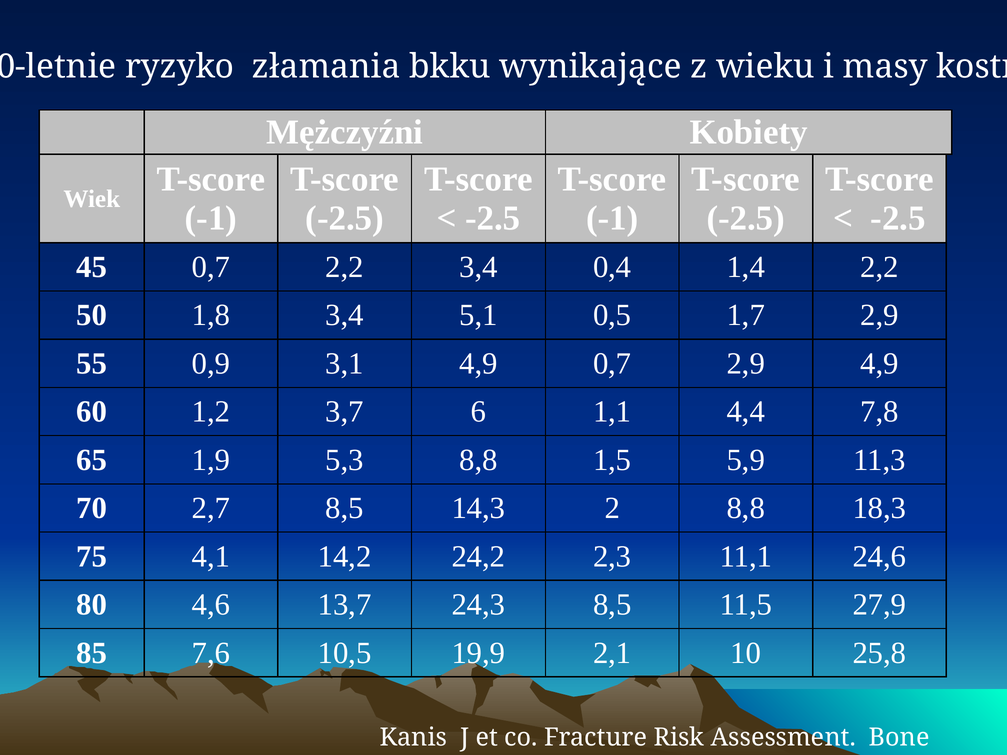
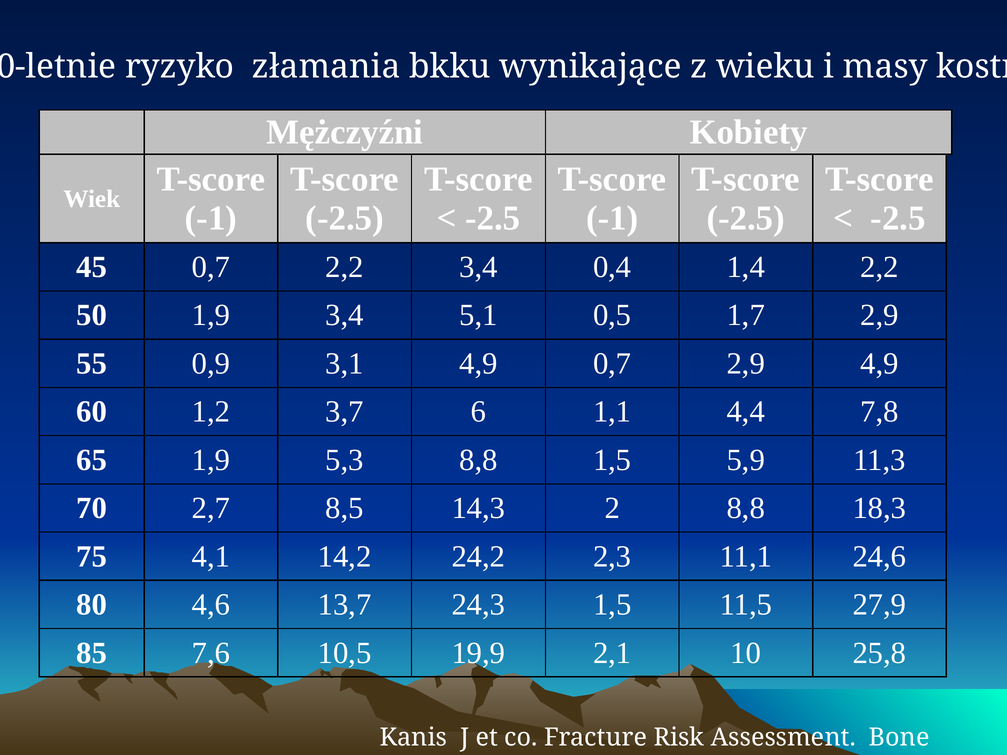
50 1,8: 1,8 -> 1,9 (211, 315)
24,3 8,5: 8,5 -> 1,5 (612, 605)
